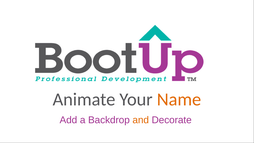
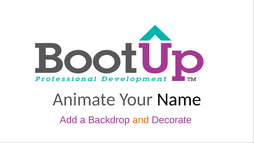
Name colour: orange -> black (179, 99)
